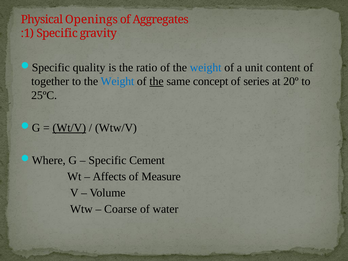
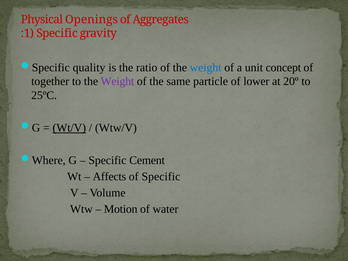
content: content -> concept (283, 67)
Weight colour: blue -> purple (117, 81)
the underline: present -> none (157, 81)
concept: concept -> particle (211, 81)
series: series -> lower (256, 81)
of Measure: Measure -> Specific (161, 177)
Coarse: Coarse -> Motion (121, 209)
